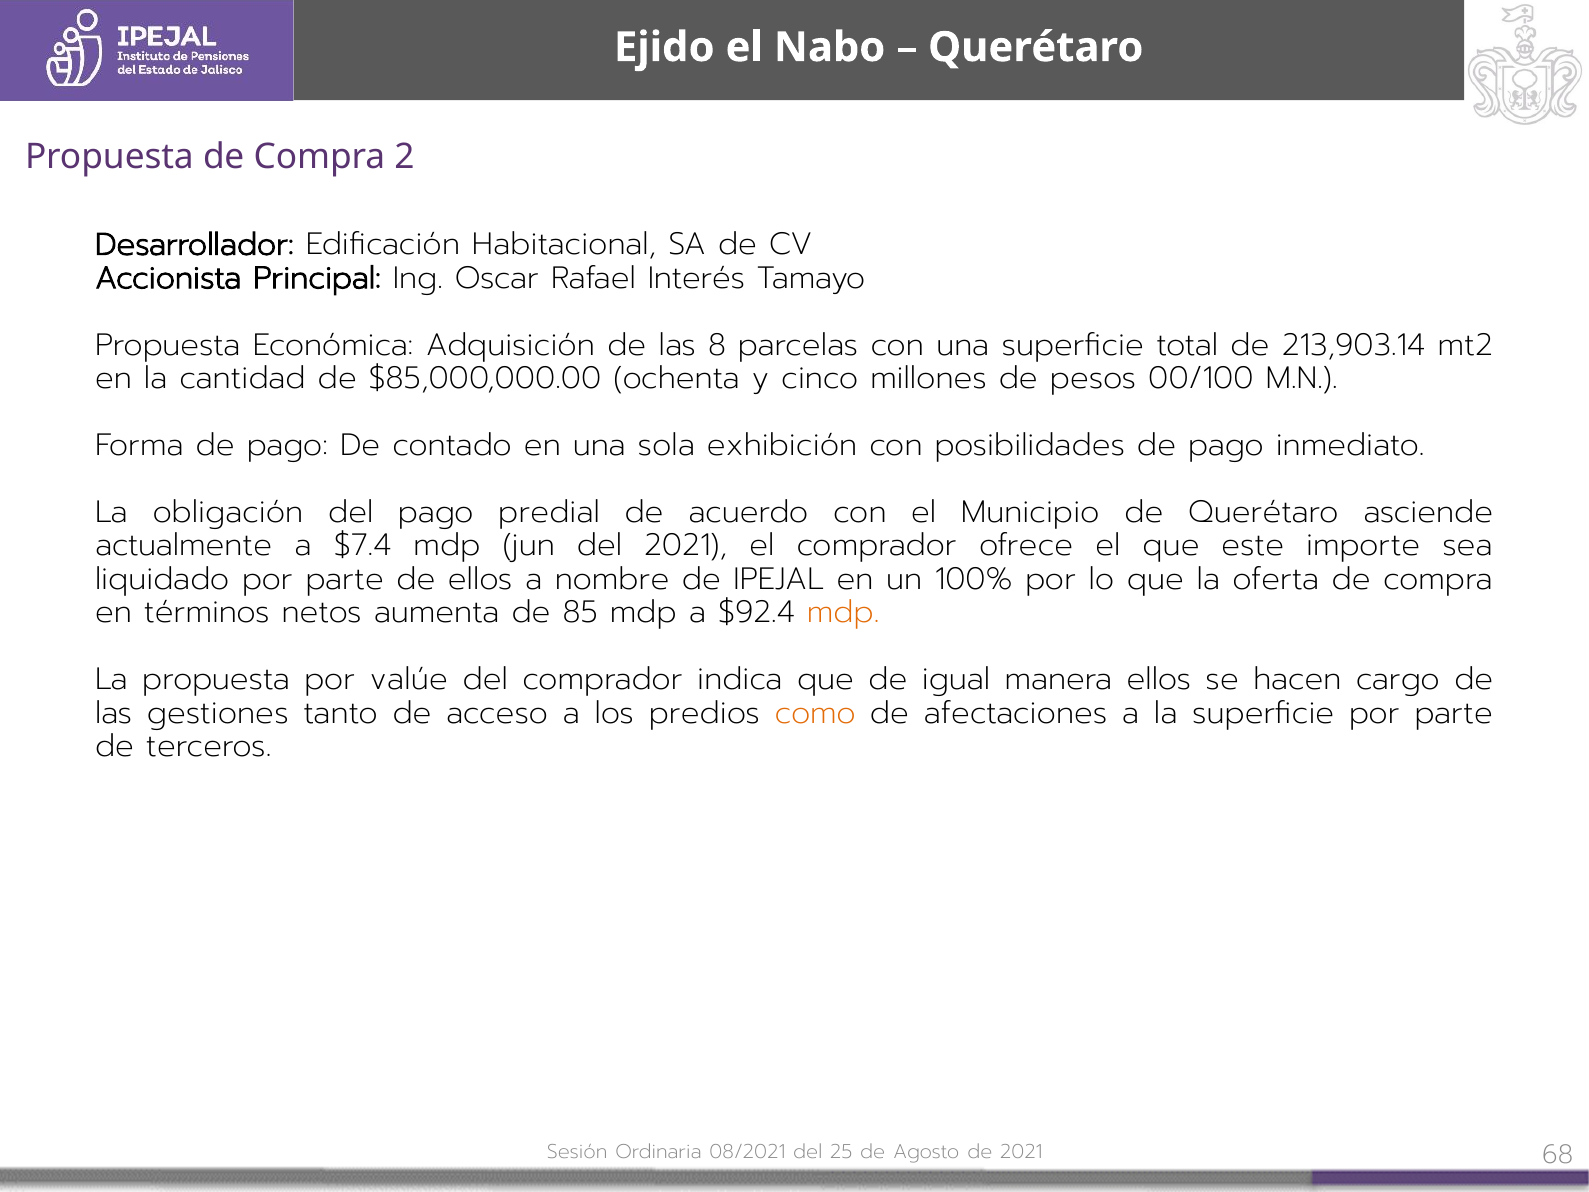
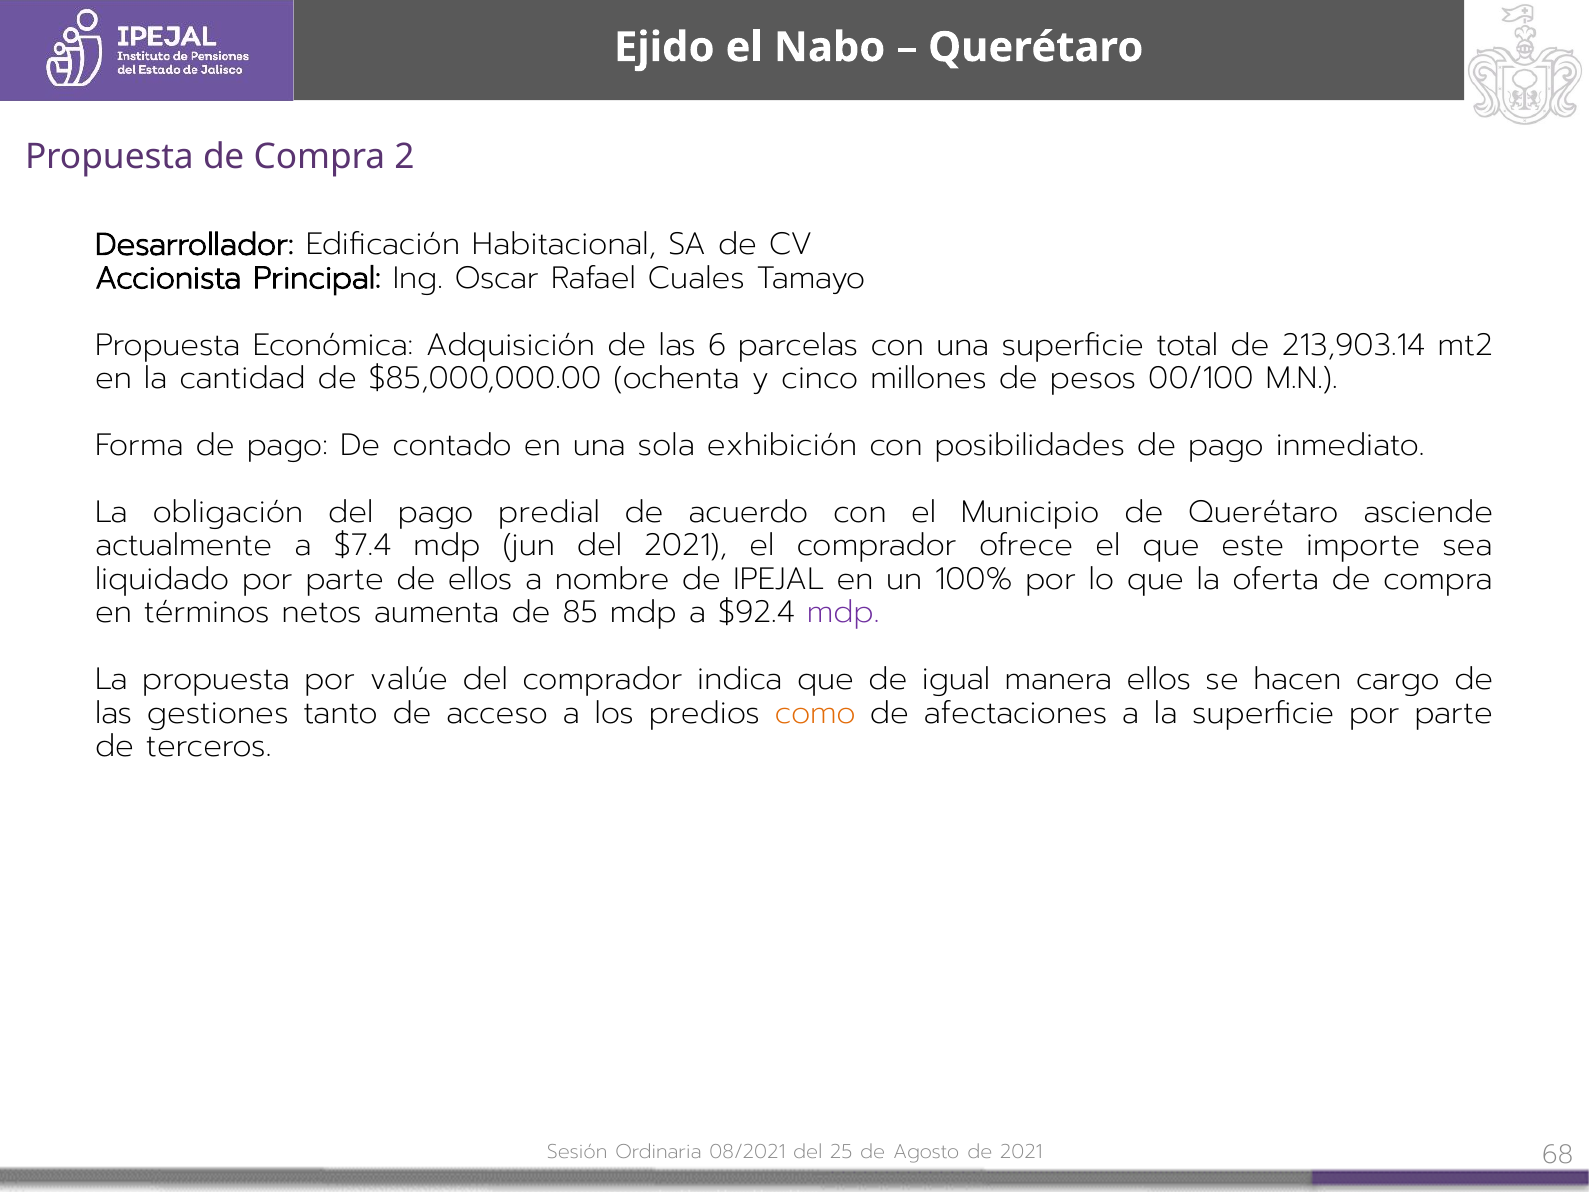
Interés: Interés -> Cuales (696, 278)
8: 8 -> 6 (717, 345)
mdp colour: orange -> purple (843, 612)
